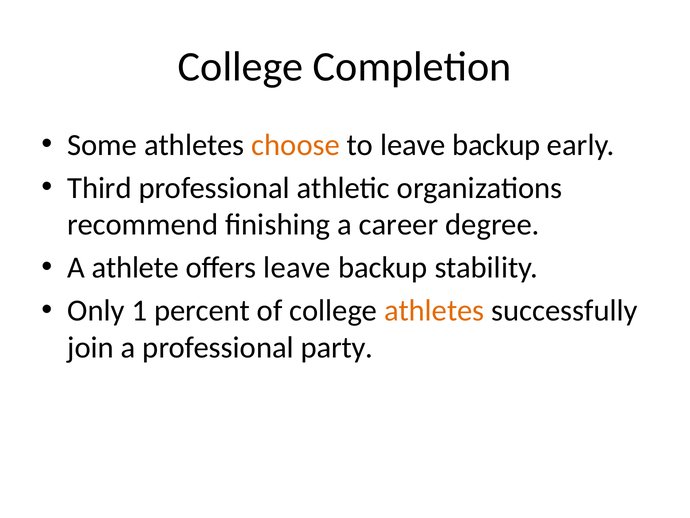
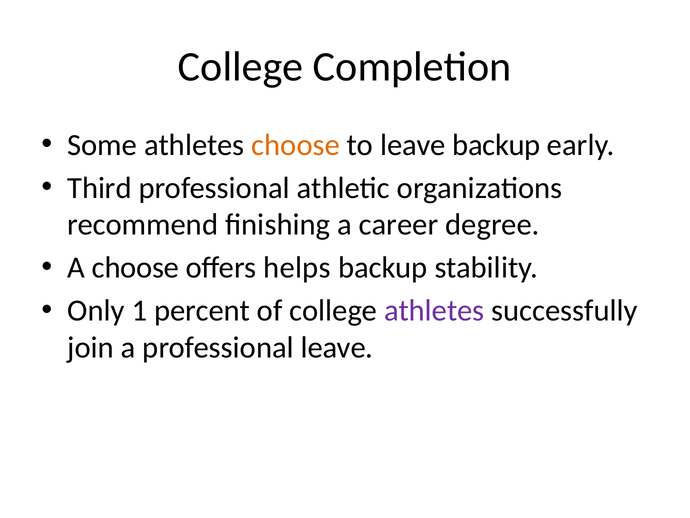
A athlete: athlete -> choose (135, 267)
offers leave: leave -> helps (297, 267)
athletes colour: orange -> purple (434, 310)
professional party: party -> leave (337, 347)
